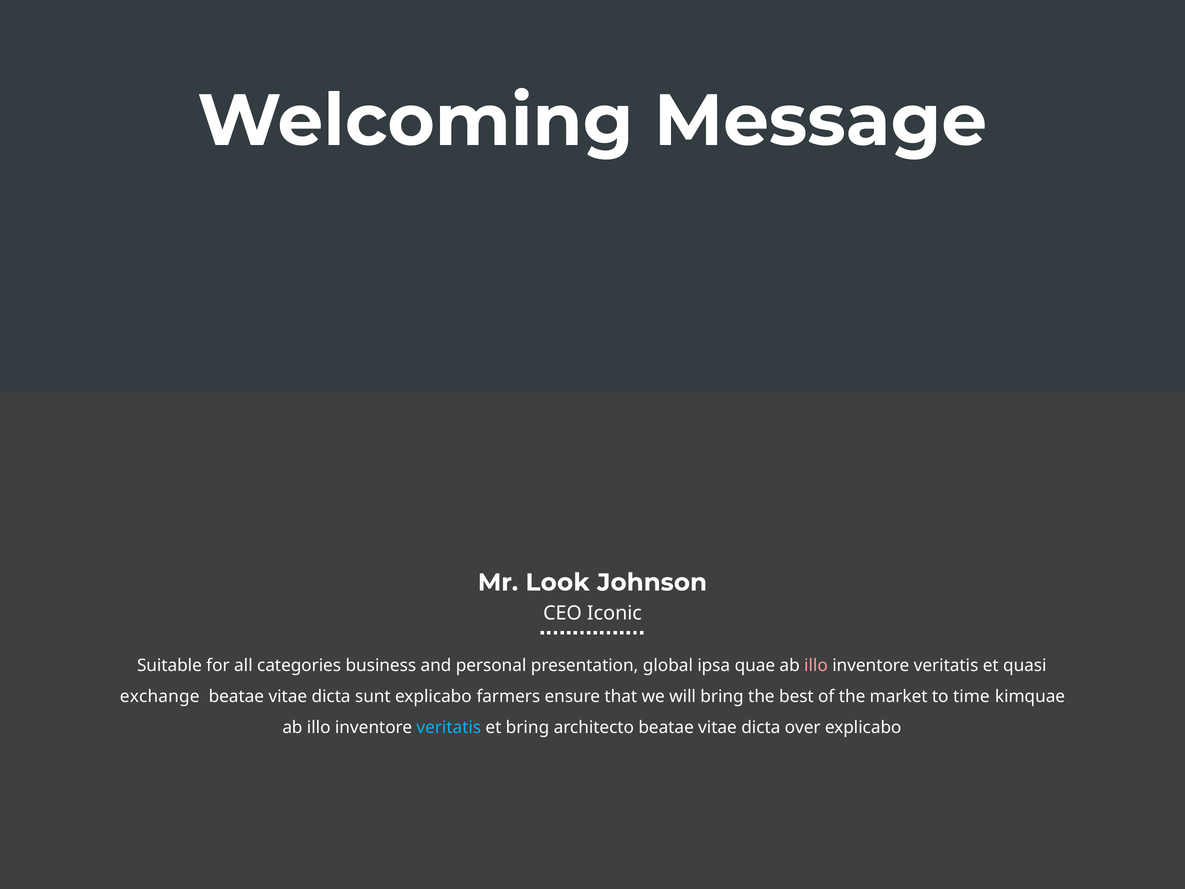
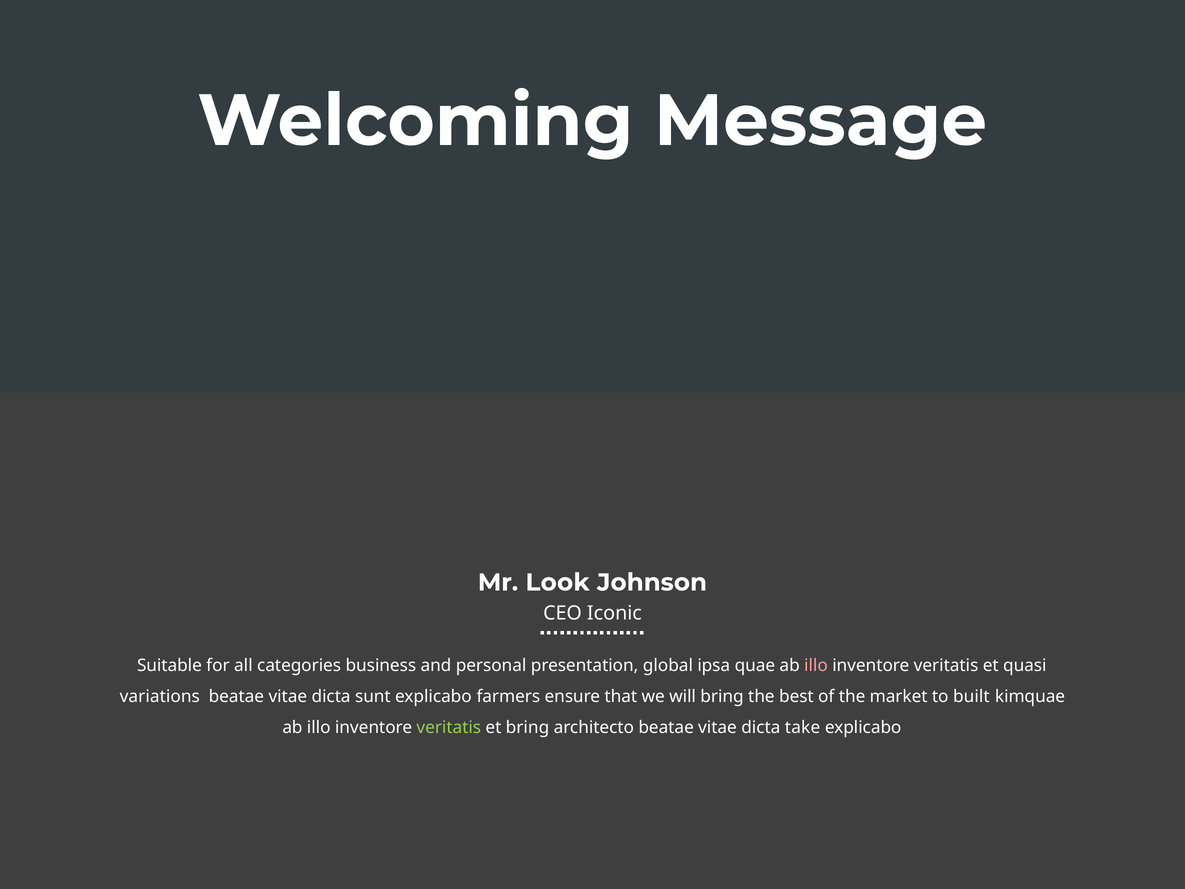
exchange: exchange -> variations (160, 696)
time: time -> built (971, 696)
veritatis colour: light blue -> light green (449, 727)
over: over -> take (803, 727)
